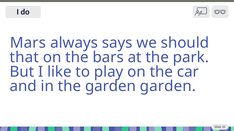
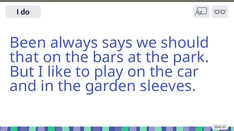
Mars: Mars -> Been (28, 43)
garden garden: garden -> sleeves (168, 87)
